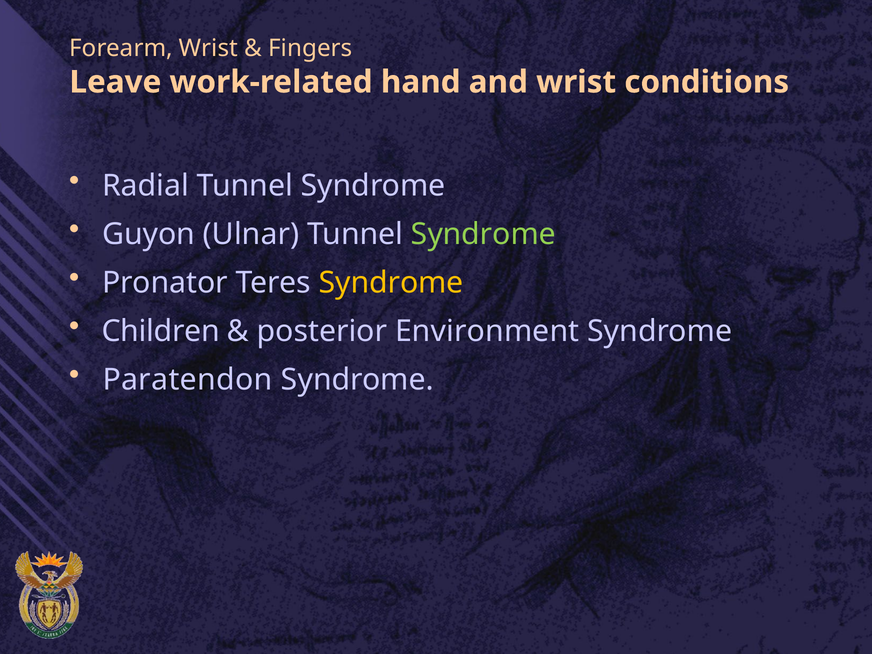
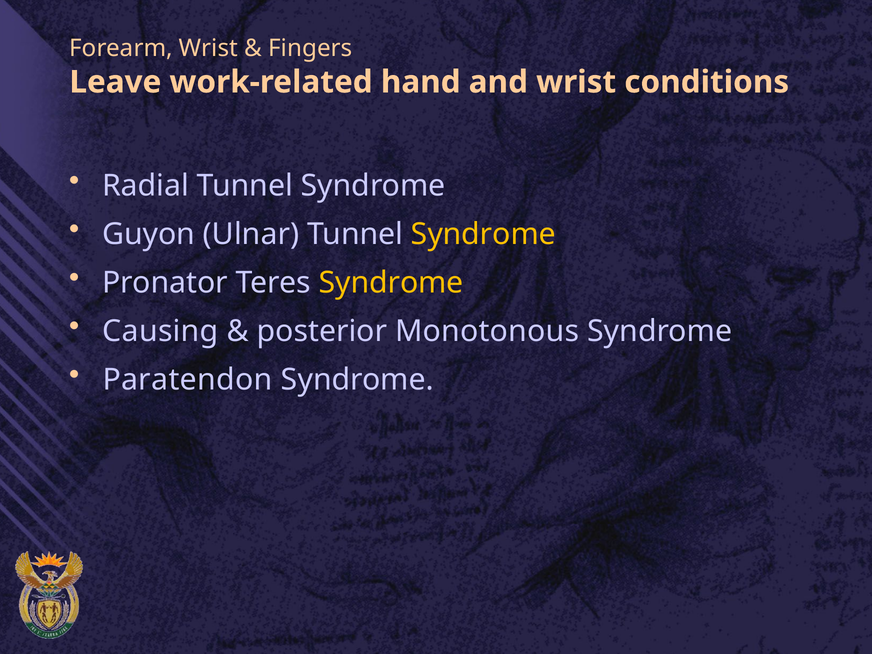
Syndrome colour: light green -> yellow (483, 234)
Children: Children -> Causing (160, 331)
Environment: Environment -> Monotonous (487, 331)
